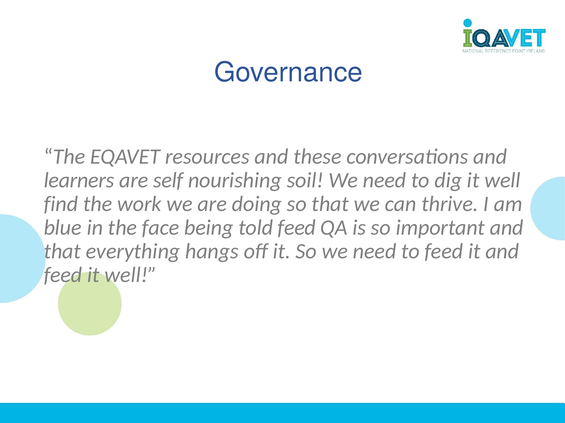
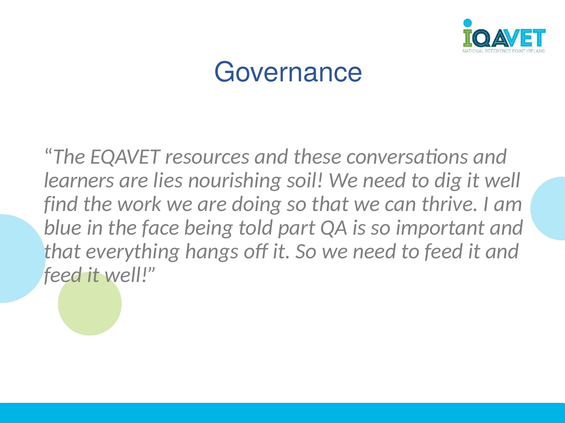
self: self -> lies (168, 180)
told feed: feed -> part (297, 228)
